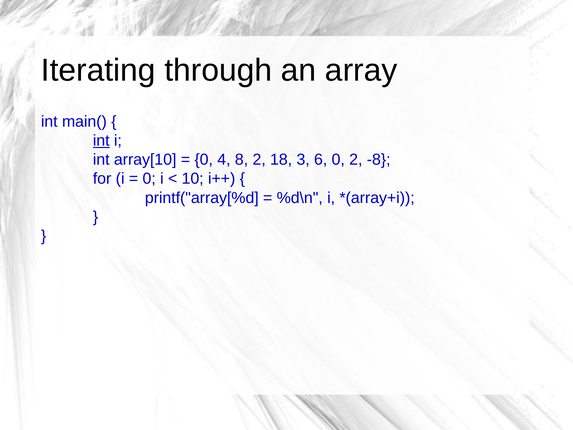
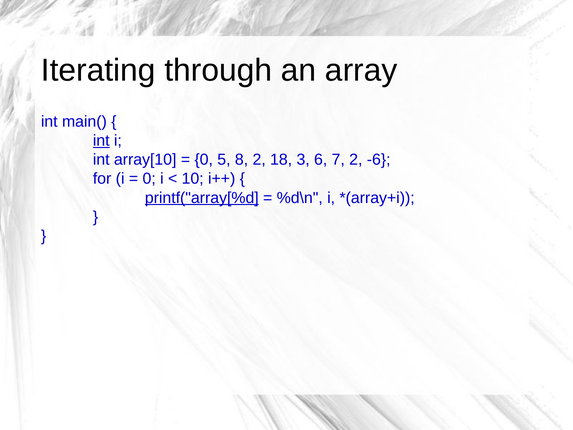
4: 4 -> 5 (224, 160)
6 0: 0 -> 7 (338, 160)
-8: -8 -> -6 (379, 160)
printf("array[%d underline: none -> present (202, 198)
